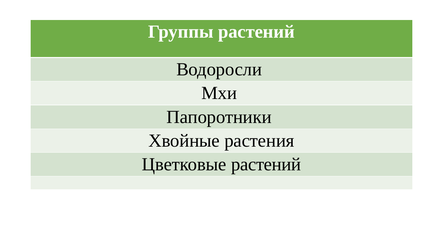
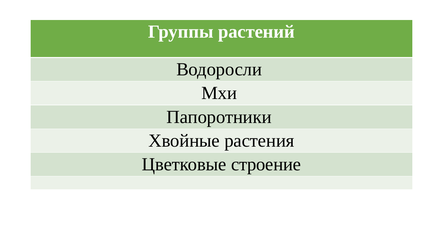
Цветковые растений: растений -> строение (266, 165)
